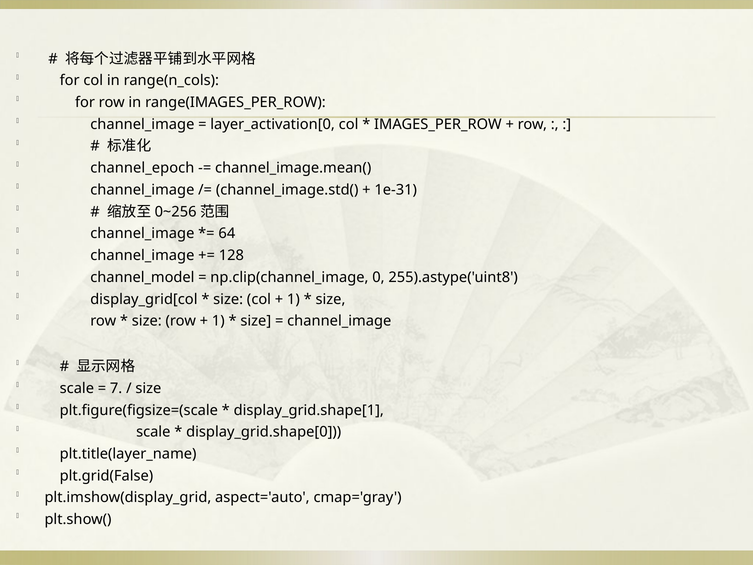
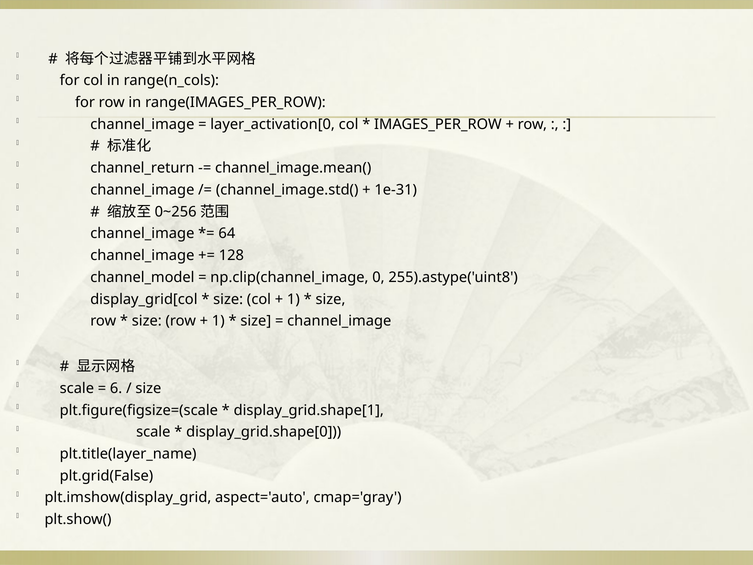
channel_epoch: channel_epoch -> channel_return (142, 168)
7: 7 -> 6 (116, 388)
